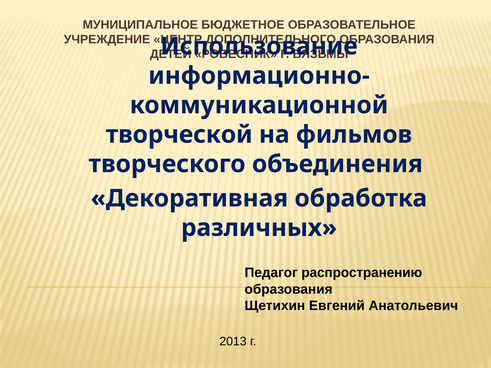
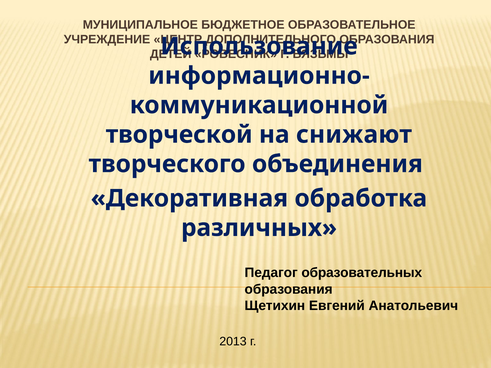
фильмов: фильмов -> снижают (354, 135)
распространению: распространению -> образовательных (362, 273)
